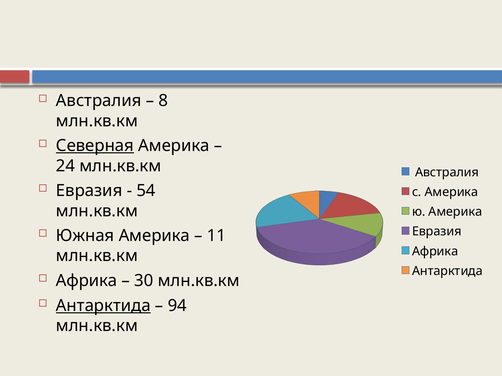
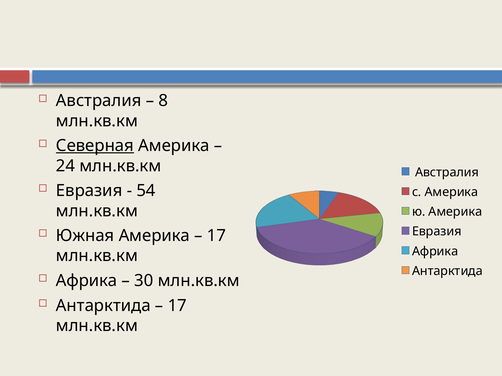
11: 11 -> 17 (216, 236)
Антарктида underline: present -> none (103, 306)
94: 94 -> 17 (177, 306)
